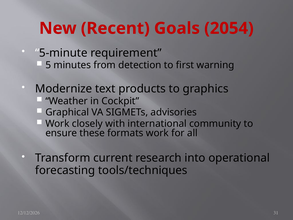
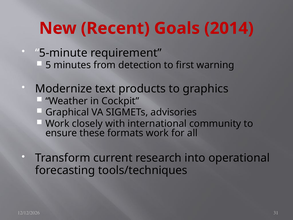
2054: 2054 -> 2014 (229, 28)
